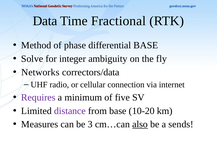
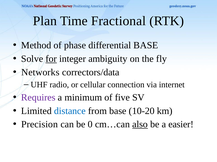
Data: Data -> Plan (45, 21)
for underline: none -> present (51, 59)
distance colour: purple -> blue (70, 111)
Measures: Measures -> Precision (40, 125)
3: 3 -> 0 (90, 125)
sends: sends -> easier (181, 125)
